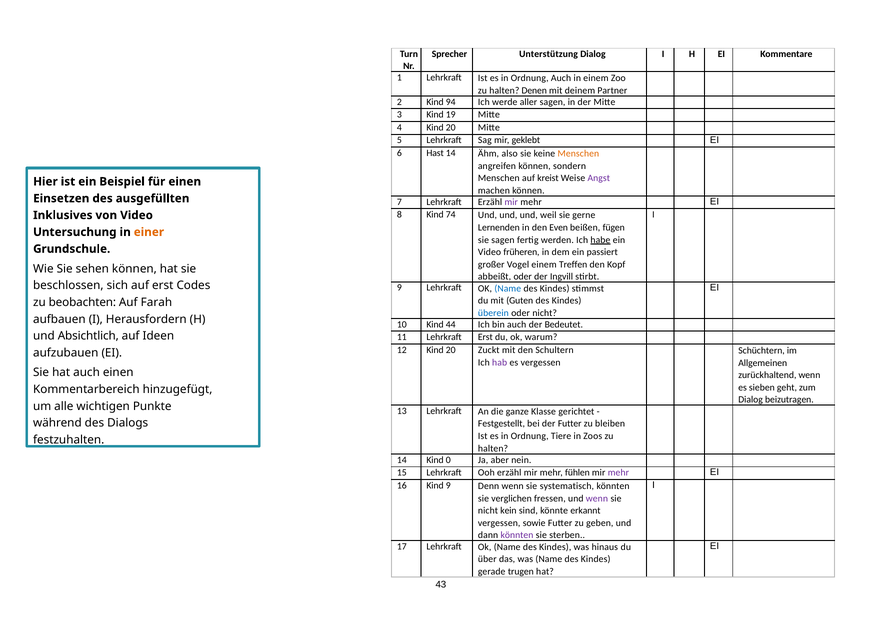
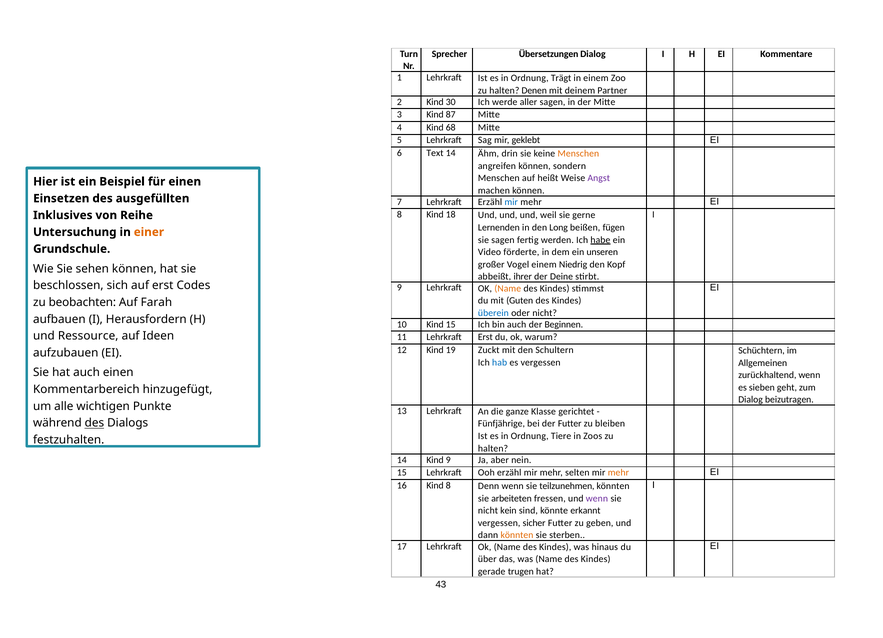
Unterstützung: Unterstützung -> Übersetzungen (549, 54)
Ordnung Auch: Auch -> Trägt (561, 78)
94: 94 -> 30 (451, 102)
19: 19 -> 87 (451, 115)
4 Kind 20: 20 -> 68 (451, 127)
Hast: Hast -> Text (435, 153)
also: also -> drin (510, 154)
kreist: kreist -> heißt (548, 178)
mir colour: purple -> blue (511, 202)
74: 74 -> 18 (451, 215)
von Video: Video -> Reihe (137, 215)
Even: Even -> Long (559, 228)
früheren: früheren -> förderte (521, 252)
passiert: passiert -> unseren (602, 252)
Treffen: Treffen -> Niedrig (573, 264)
abbeißt oder: oder -> ihrer (523, 277)
Ingvill: Ingvill -> Deine (562, 277)
Name colour: blue -> orange (508, 288)
Kind 44: 44 -> 15 (451, 324)
Bedeutet: Bedeutet -> Beginnen (564, 324)
Absichtlich: Absichtlich -> Ressource (88, 336)
12 Kind 20: 20 -> 19 (451, 350)
hab colour: purple -> blue (500, 363)
des underline: none -> present (94, 423)
Festgestellt: Festgestellt -> Fünfjährige (501, 424)
Kind 0: 0 -> 9 (448, 460)
fühlen: fühlen -> selten (577, 473)
mehr colour: purple -> orange (618, 473)
Kind 9: 9 -> 8 (448, 486)
systematisch: systematisch -> teilzunehmen (567, 486)
verglichen: verglichen -> arbeiteten (512, 498)
sowie: sowie -> sicher (534, 523)
könnten colour: purple -> orange (517, 535)
